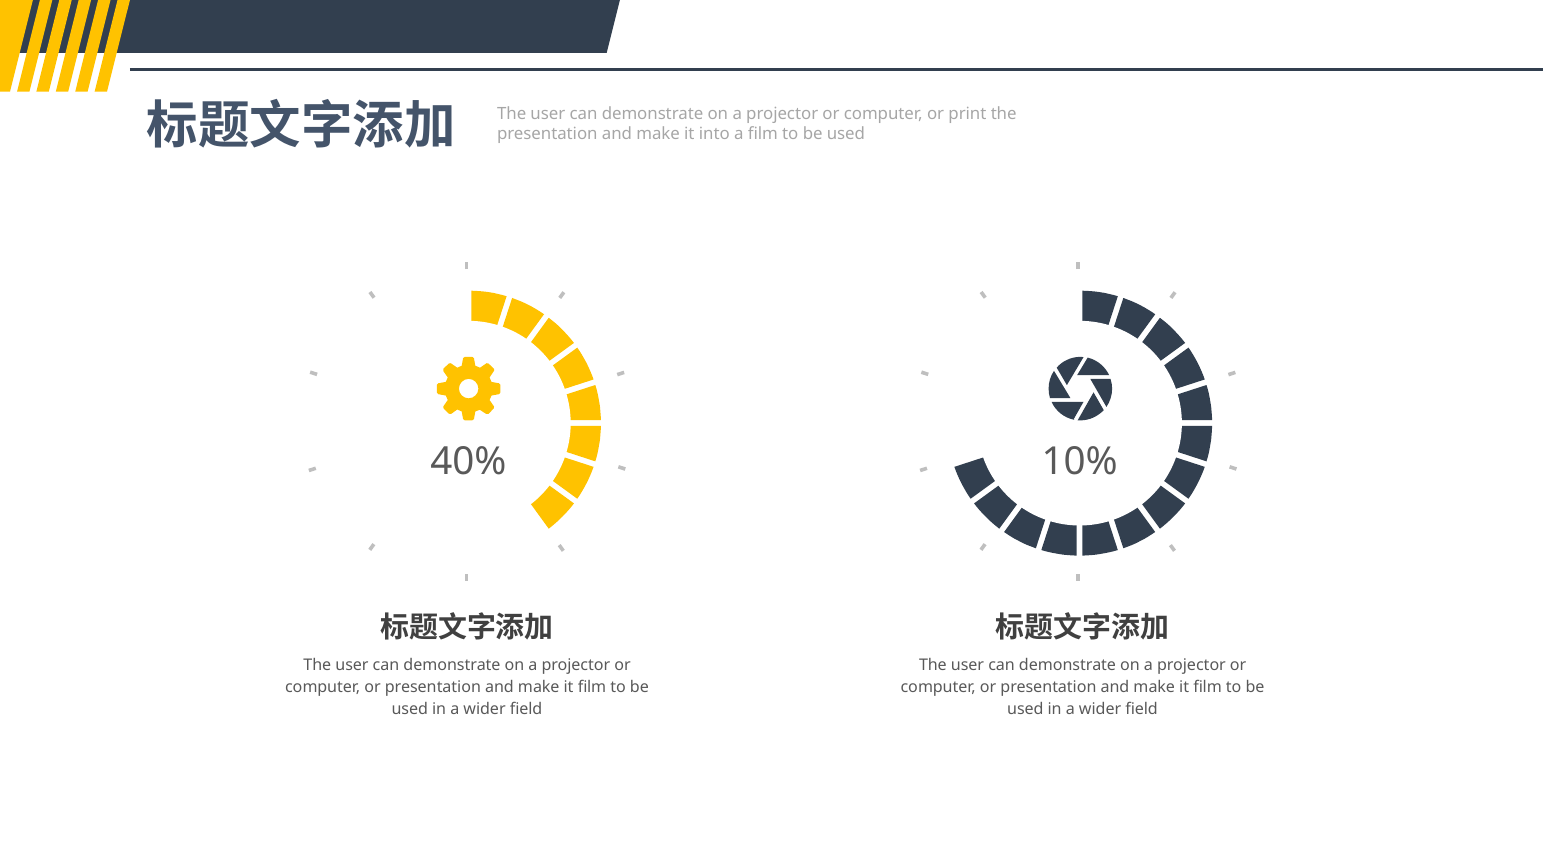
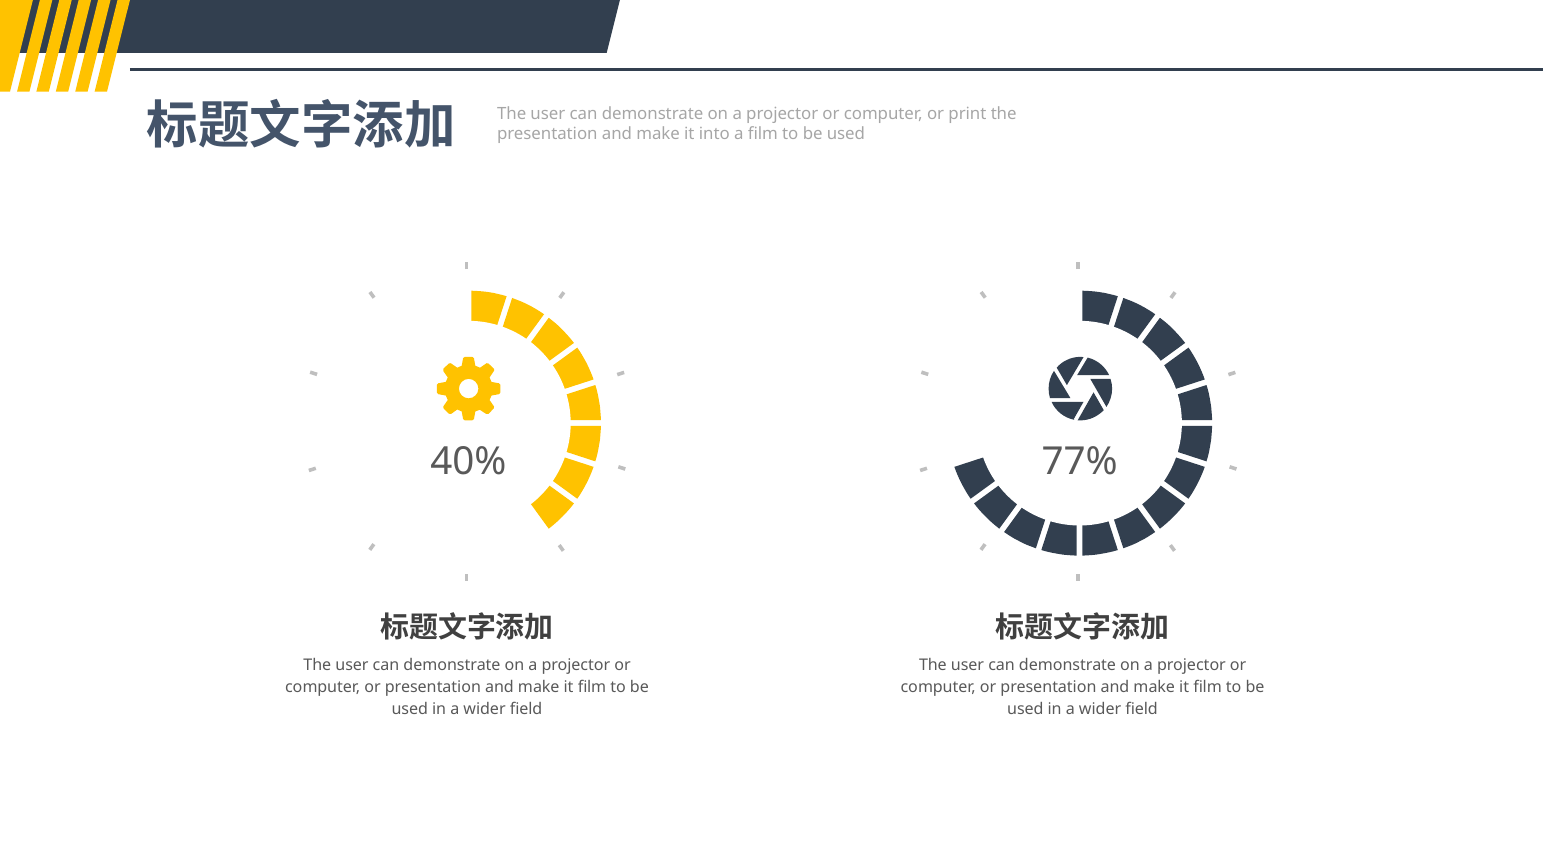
10%: 10% -> 77% (1080, 462)
